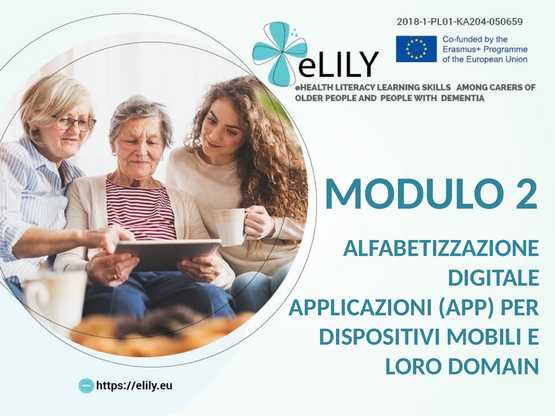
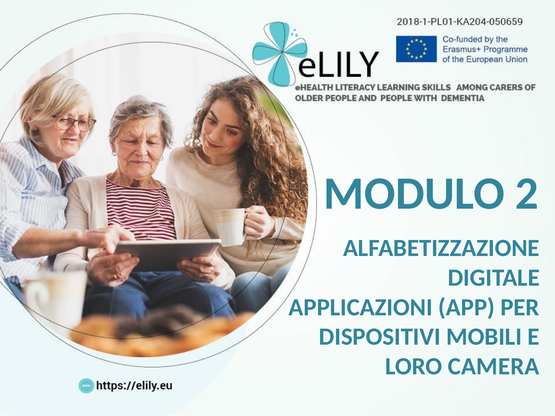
DOMAIN: DOMAIN -> CAMERA (494, 367)
